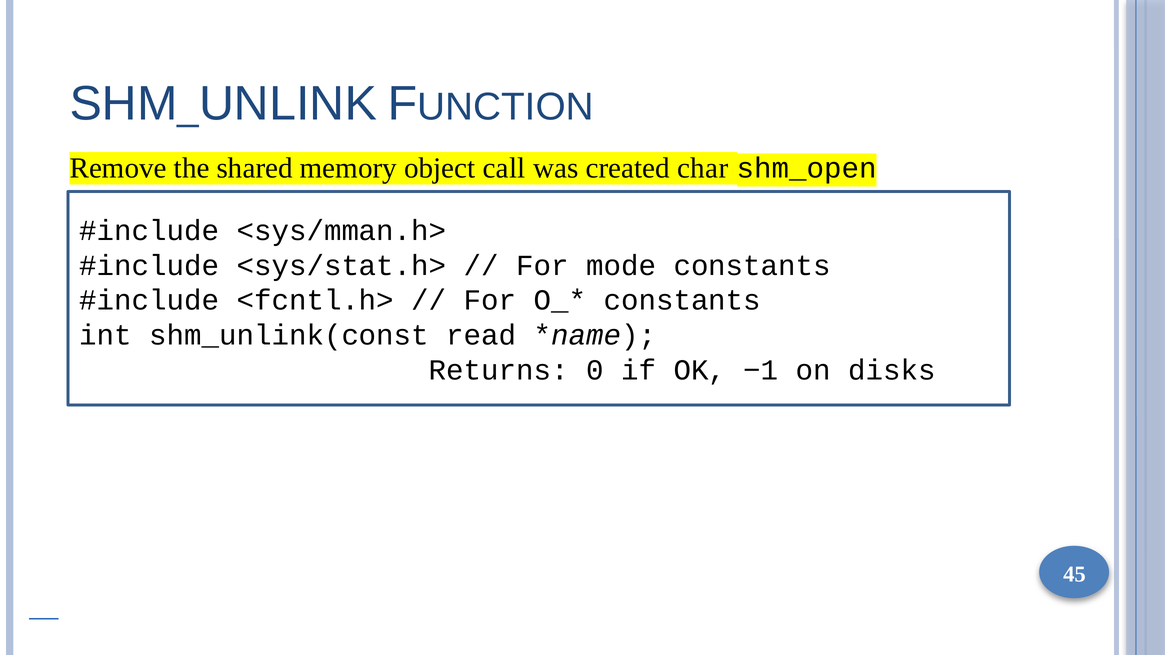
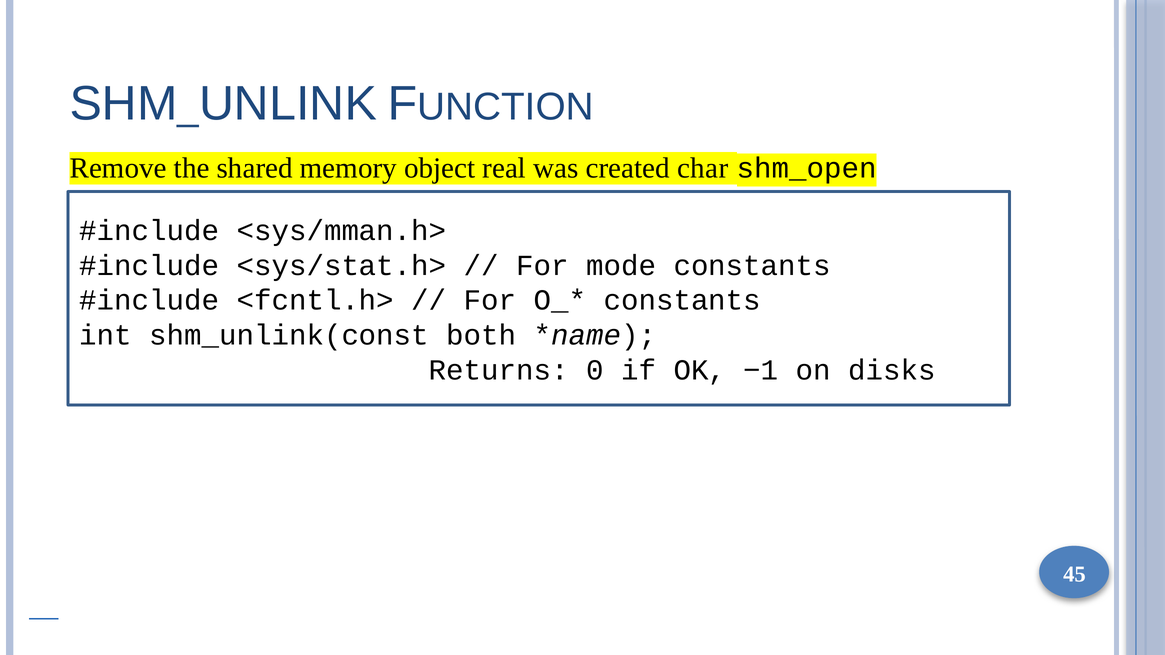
call: call -> real (504, 168)
read: read -> both (481, 335)
